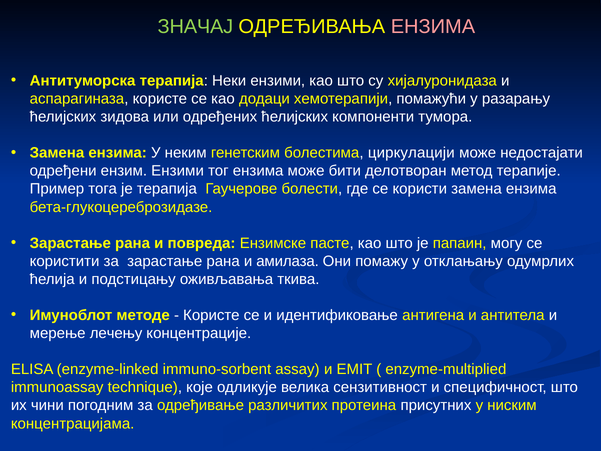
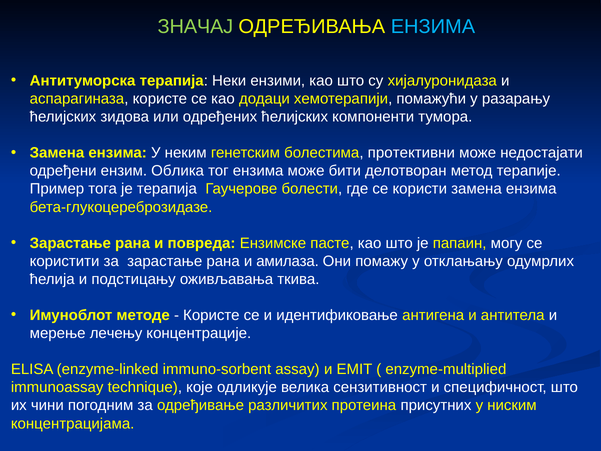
ЕНЗИМА colour: pink -> light blue (433, 26)
циркулацији: циркулацији -> протективни (411, 153)
ензим Ензими: Ензими -> Облика (178, 171)
